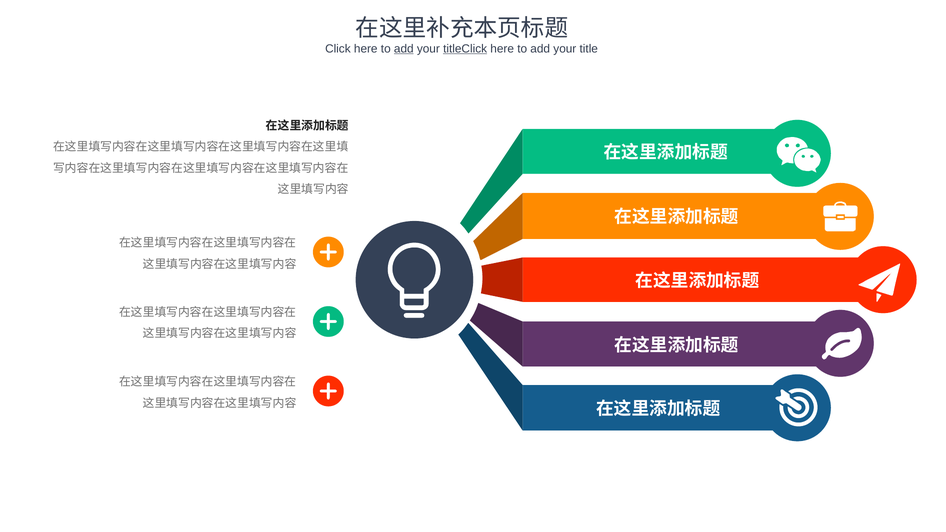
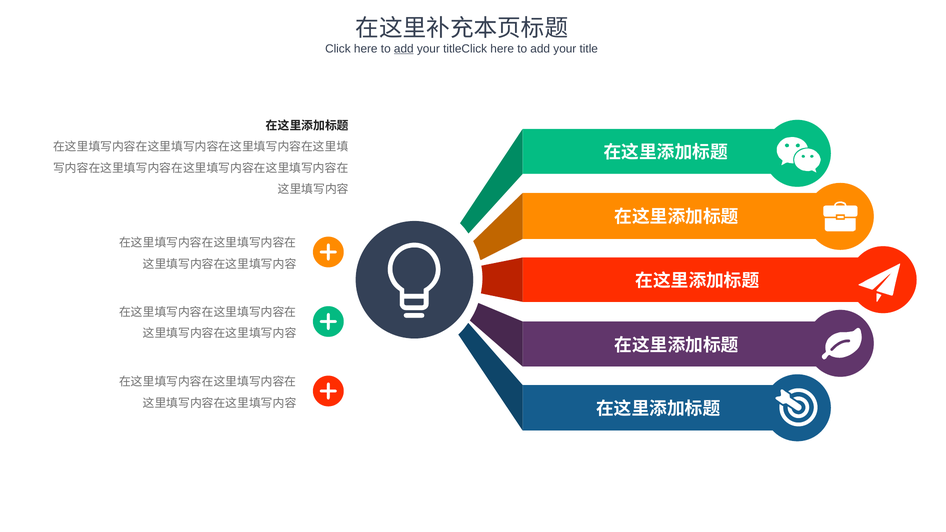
titleClick underline: present -> none (465, 49)
